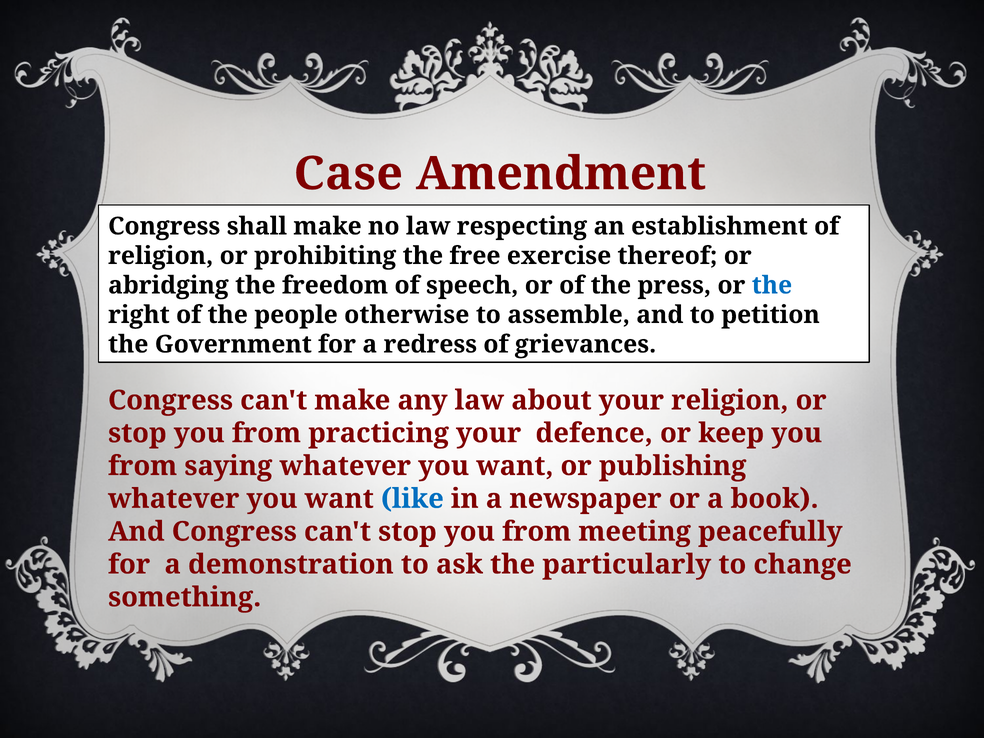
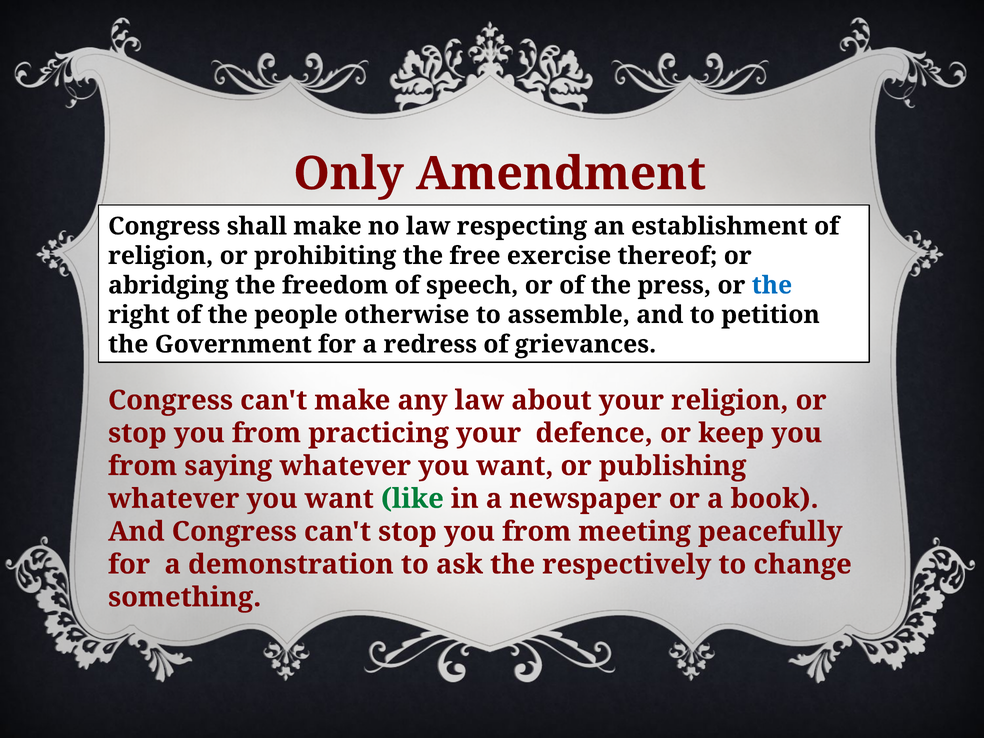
Case: Case -> Only (349, 174)
like colour: blue -> green (412, 499)
particularly: particularly -> respectively (627, 564)
